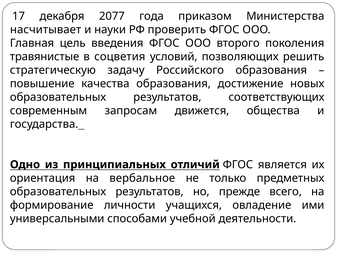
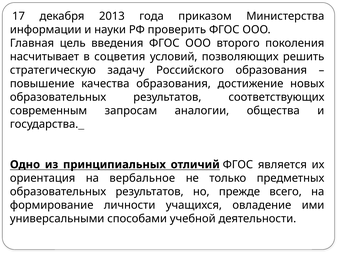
2077: 2077 -> 2013 (112, 16)
насчитывает: насчитывает -> информации (46, 30)
травянистые: травянистые -> насчитывает (45, 57)
движется: движется -> аналогии (202, 110)
